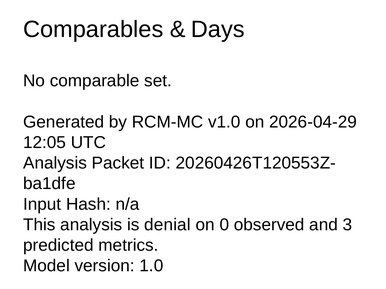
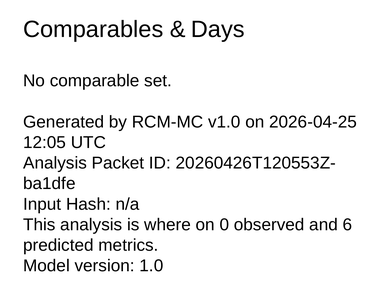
2026-04-29: 2026-04-29 -> 2026-04-25 (313, 122)
denial: denial -> where (168, 225)
3: 3 -> 6 (347, 225)
